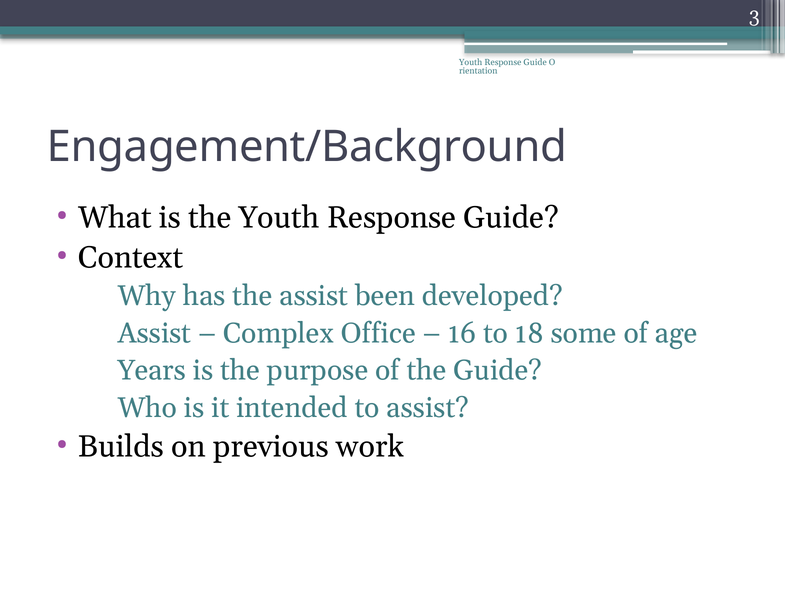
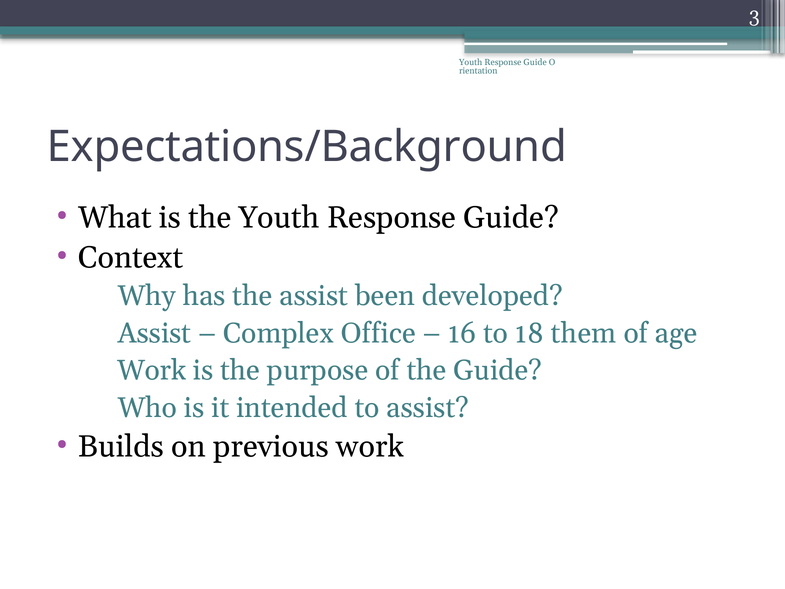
Engagement/Background: Engagement/Background -> Expectations/Background (307, 147)
some: some -> them (584, 333)
Years: Years -> Work (152, 370)
